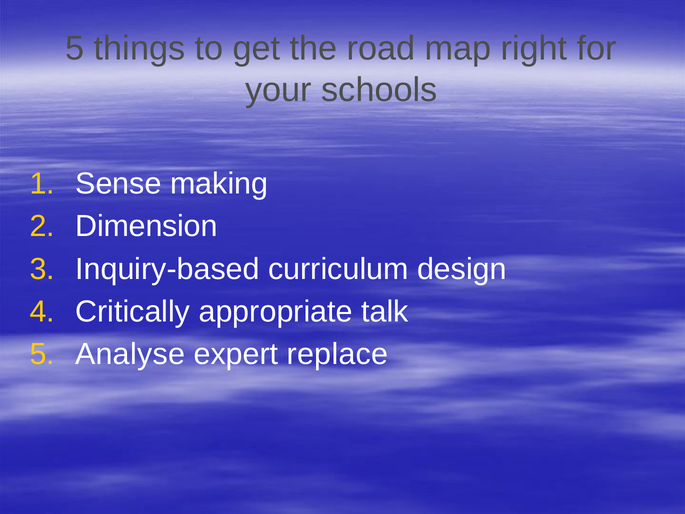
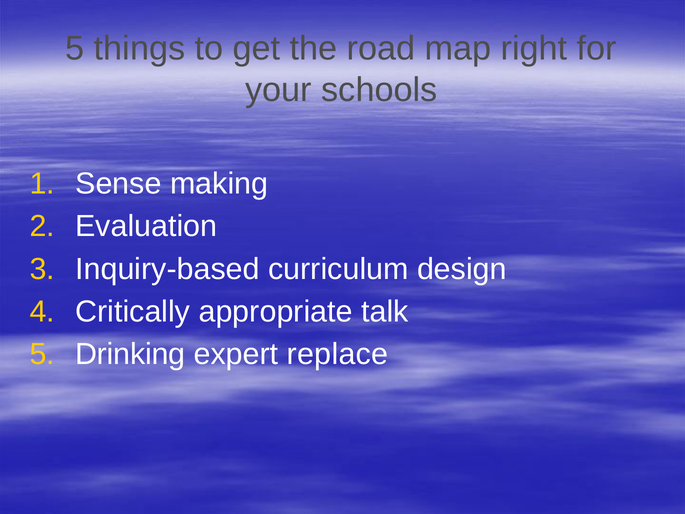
Dimension: Dimension -> Evaluation (146, 226)
Analyse: Analyse -> Drinking (130, 354)
